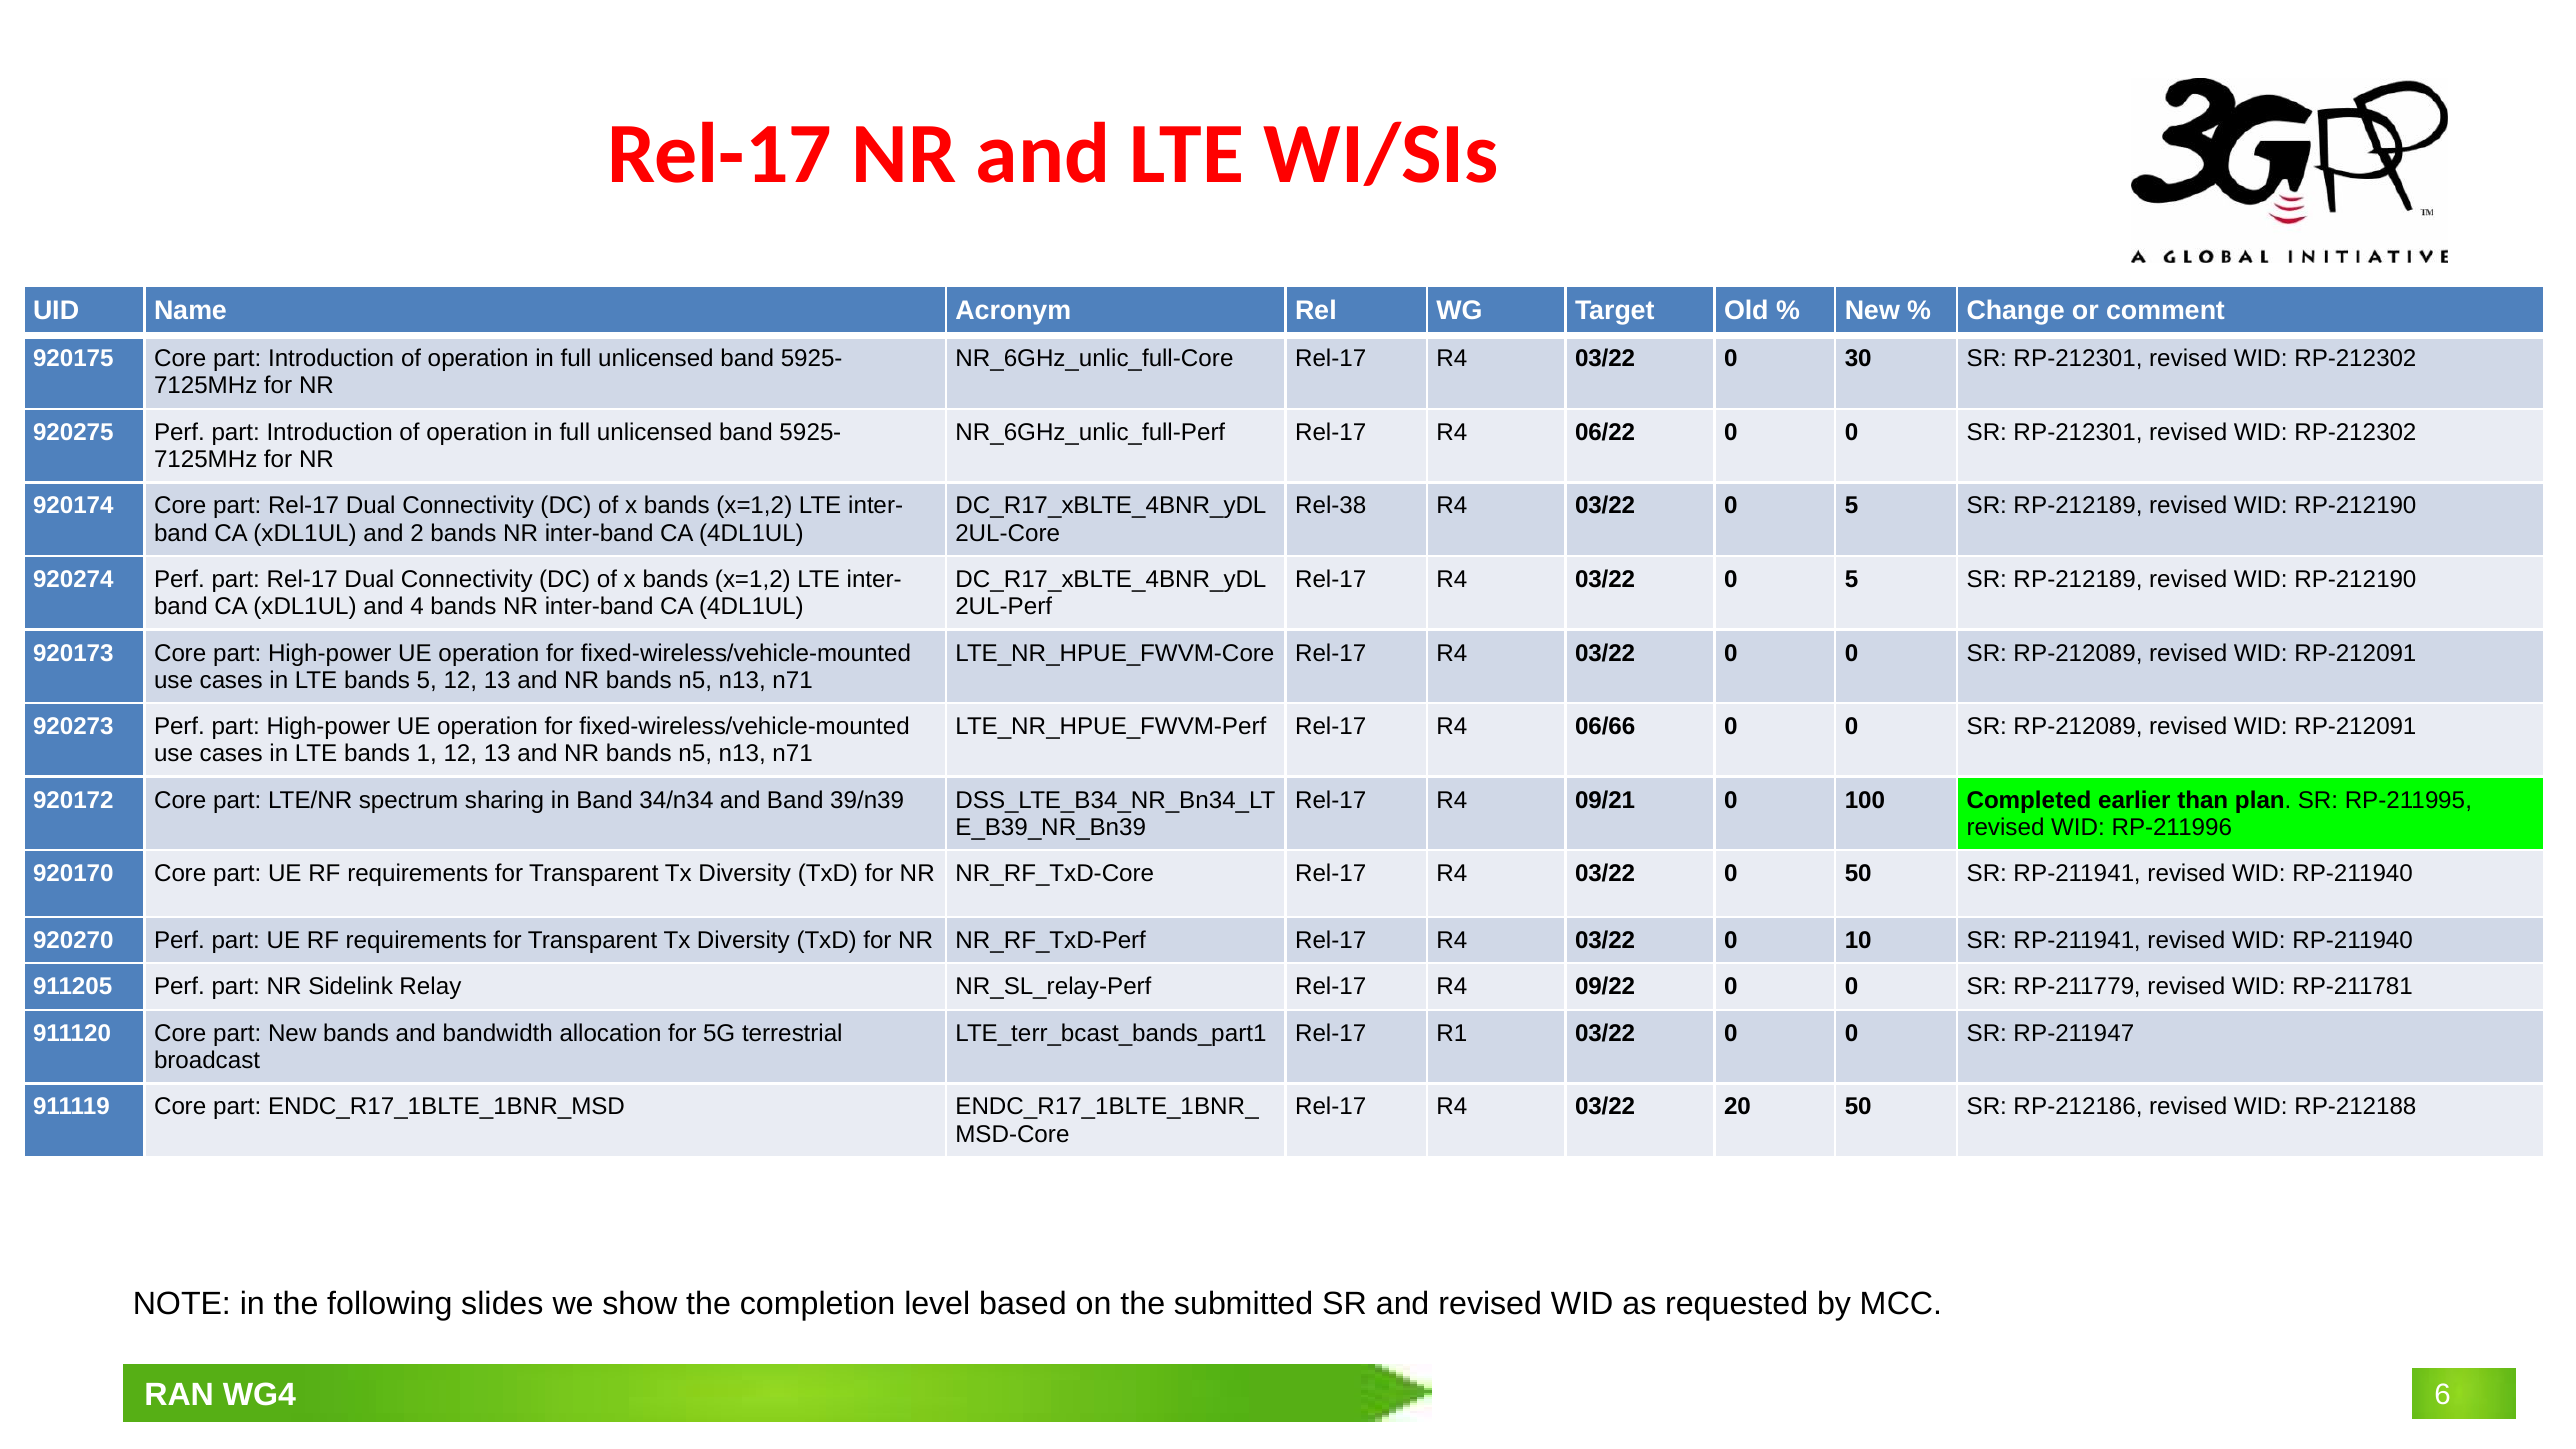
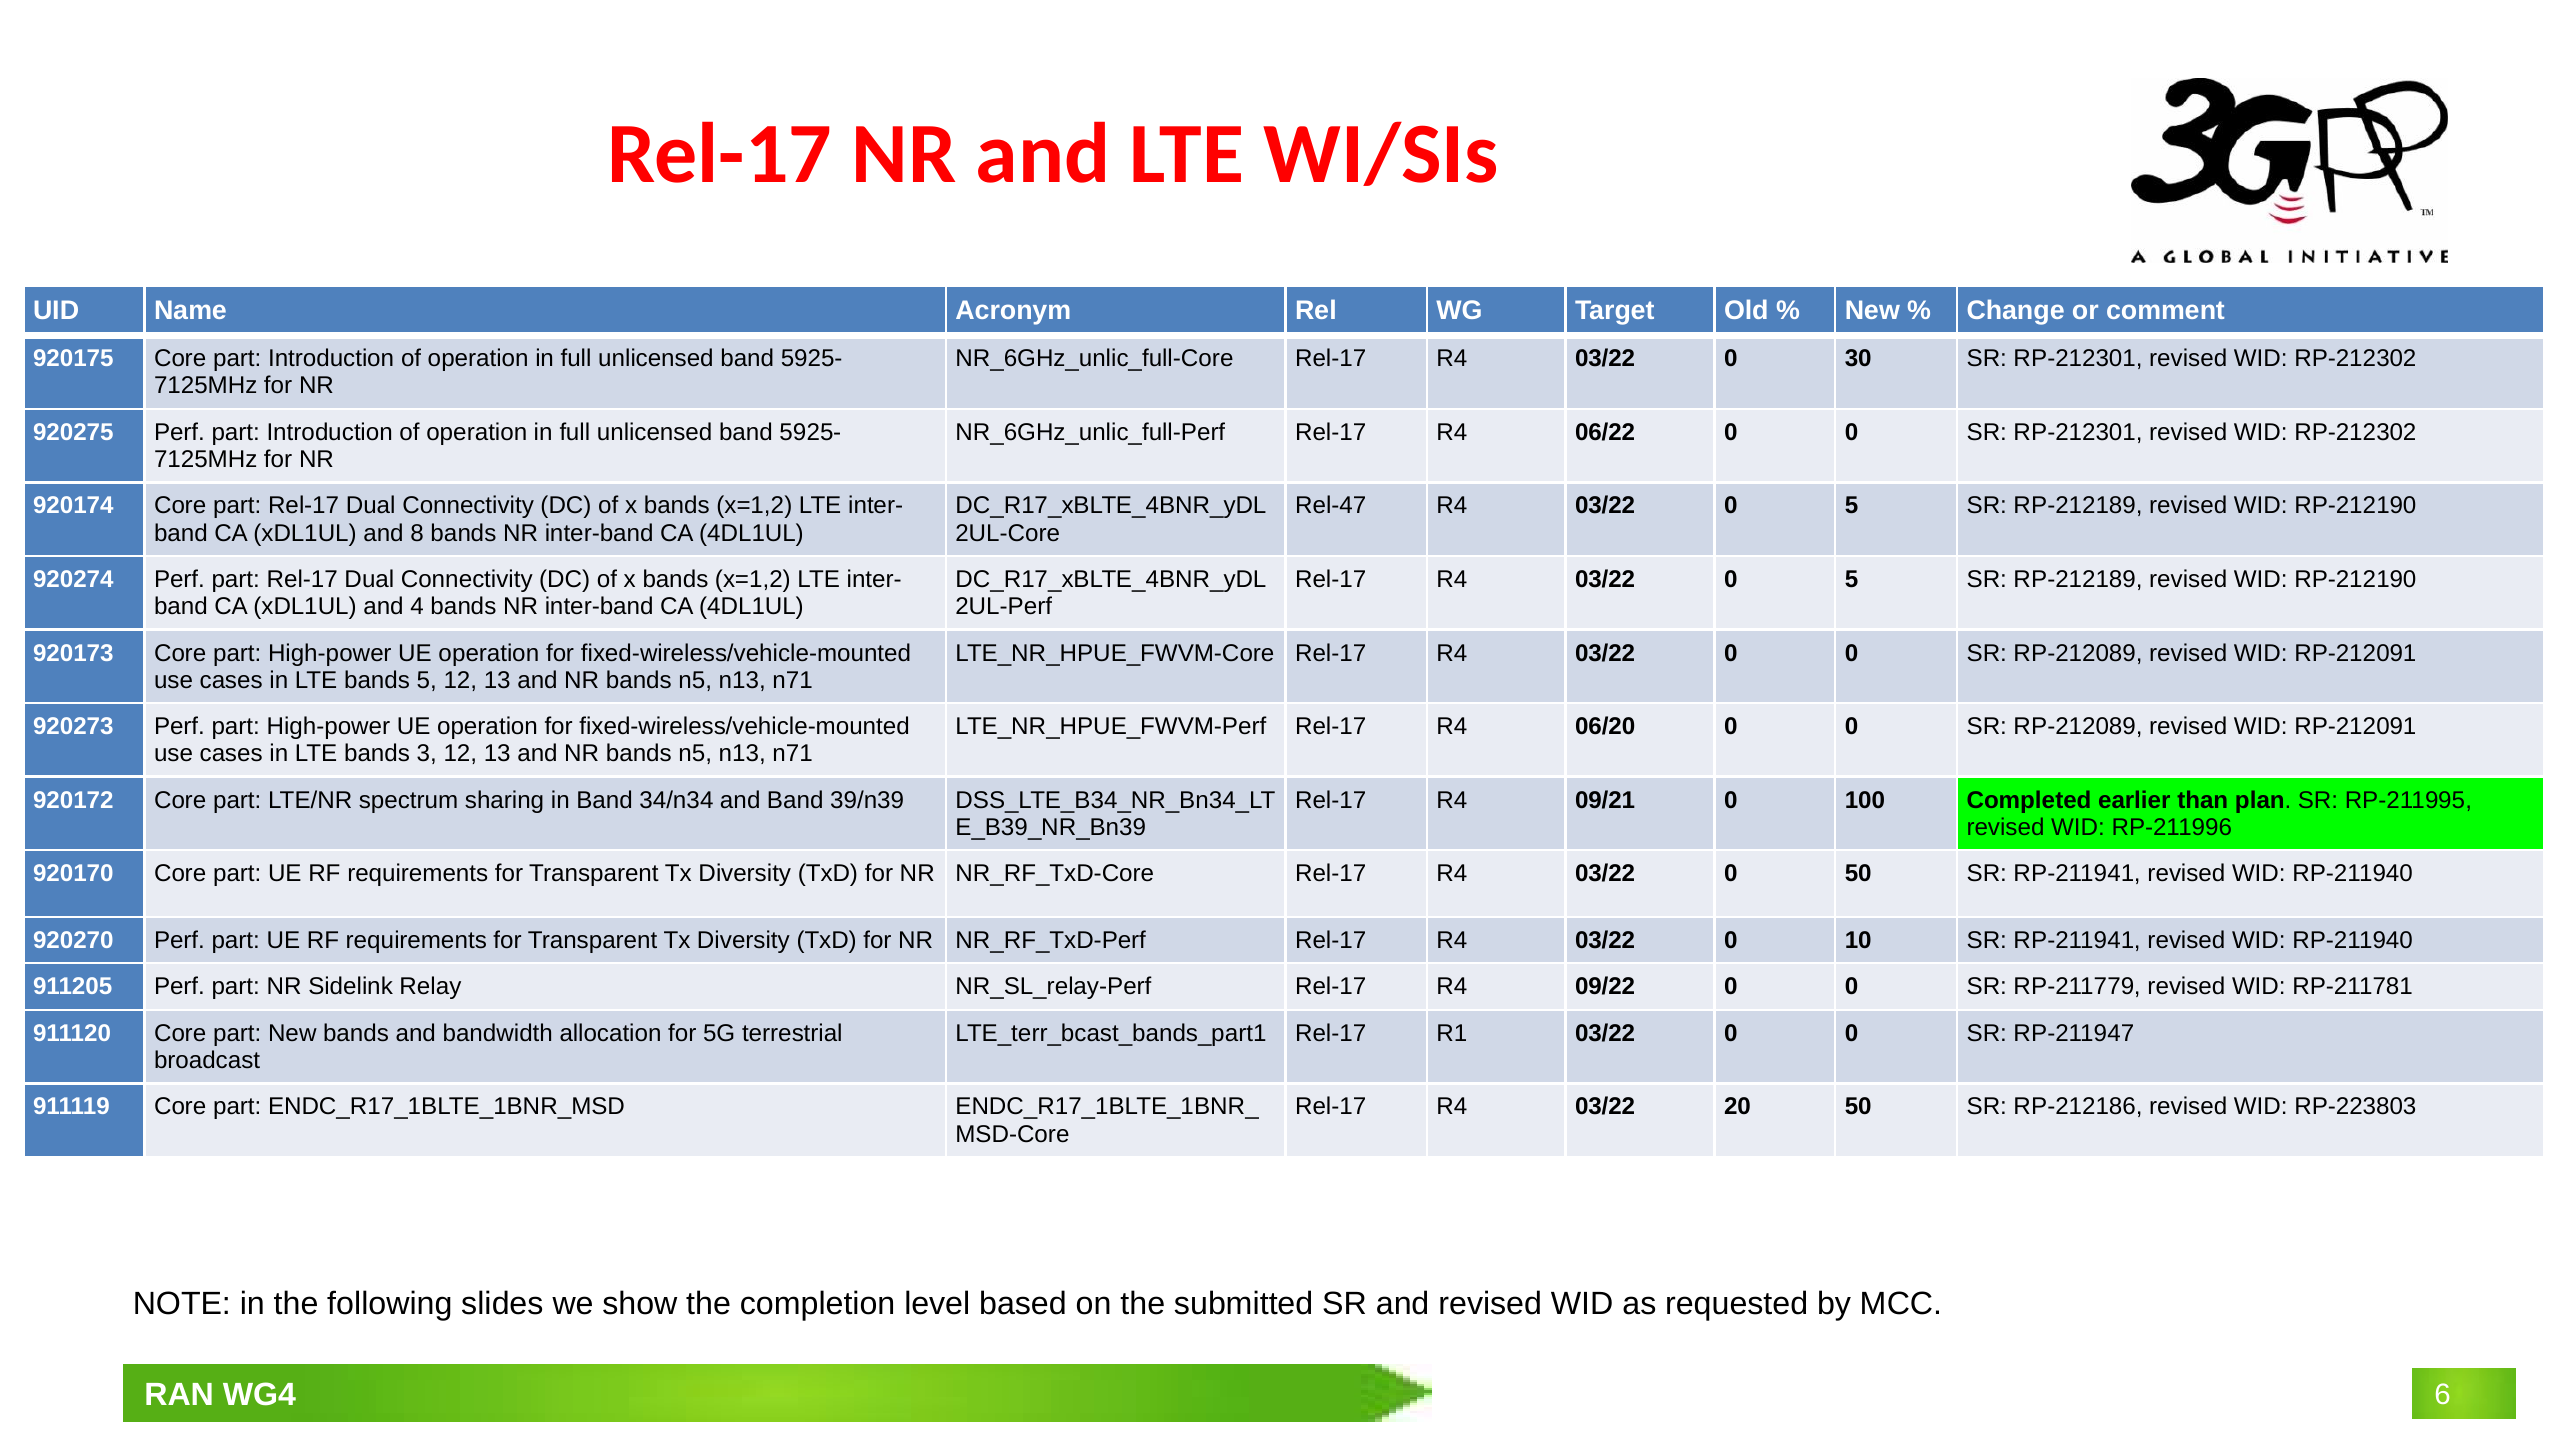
Rel-38: Rel-38 -> Rel-47 (1331, 506)
2: 2 -> 8 (417, 533)
06/66: 06/66 -> 06/20 (1605, 727)
1: 1 -> 3 (427, 754)
RP-212188: RP-212188 -> RP-223803 (2355, 1107)
